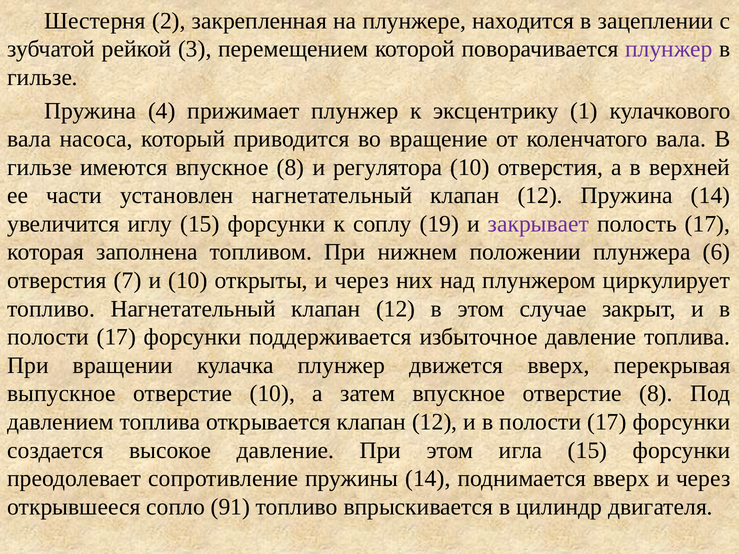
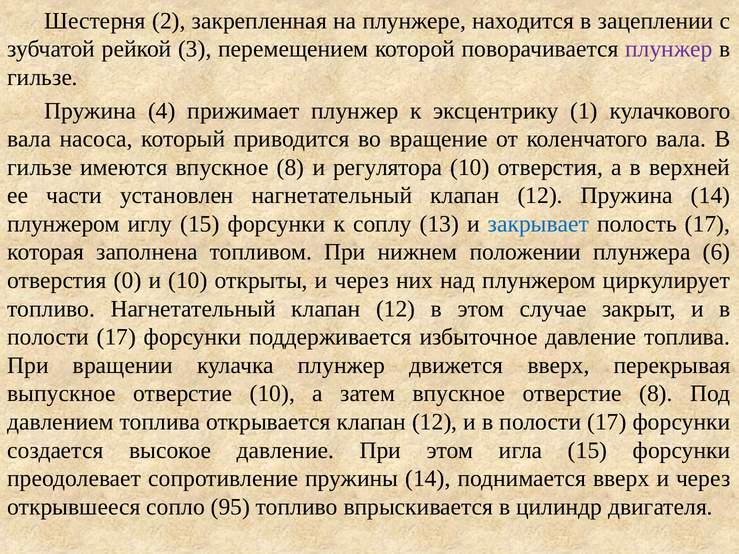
увеличится: увеличится -> плунжером (64, 224)
19: 19 -> 13 (439, 224)
закрывает colour: purple -> blue (538, 224)
7: 7 -> 0 (128, 281)
91: 91 -> 95 (230, 507)
